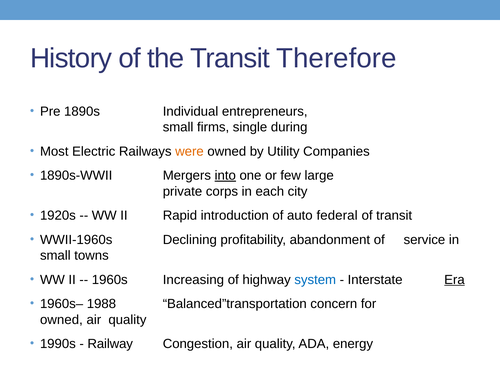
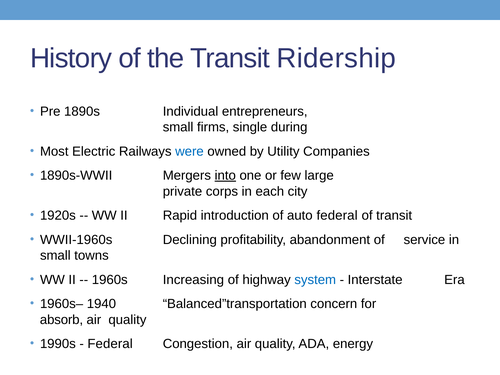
Therefore: Therefore -> Ridership (336, 58)
were colour: orange -> blue (189, 151)
Era underline: present -> none (454, 280)
1988: 1988 -> 1940 (101, 304)
owned: owned -> absorb (62, 320)
Railway: Railway -> Federal (110, 344)
